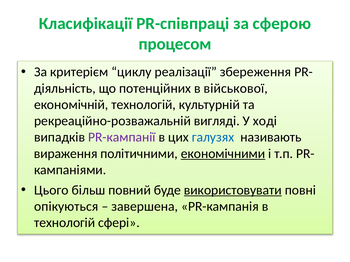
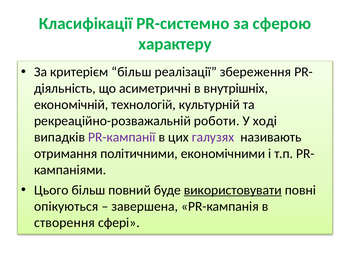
PR-співпраці: PR-співпраці -> PR-системно (183, 24)
процесом: процесом -> характеру (175, 44)
критерієм циклу: циклу -> більш (131, 72)
потенційних: потенційних -> асиметричні (155, 88)
військової: військової -> внутрішніх (236, 88)
вигляді: вигляді -> роботи (217, 121)
галузях colour: blue -> purple (213, 137)
вираження: вираження -> отримання (66, 154)
економічними underline: present -> none (223, 154)
технологій: технологій -> створення (65, 223)
